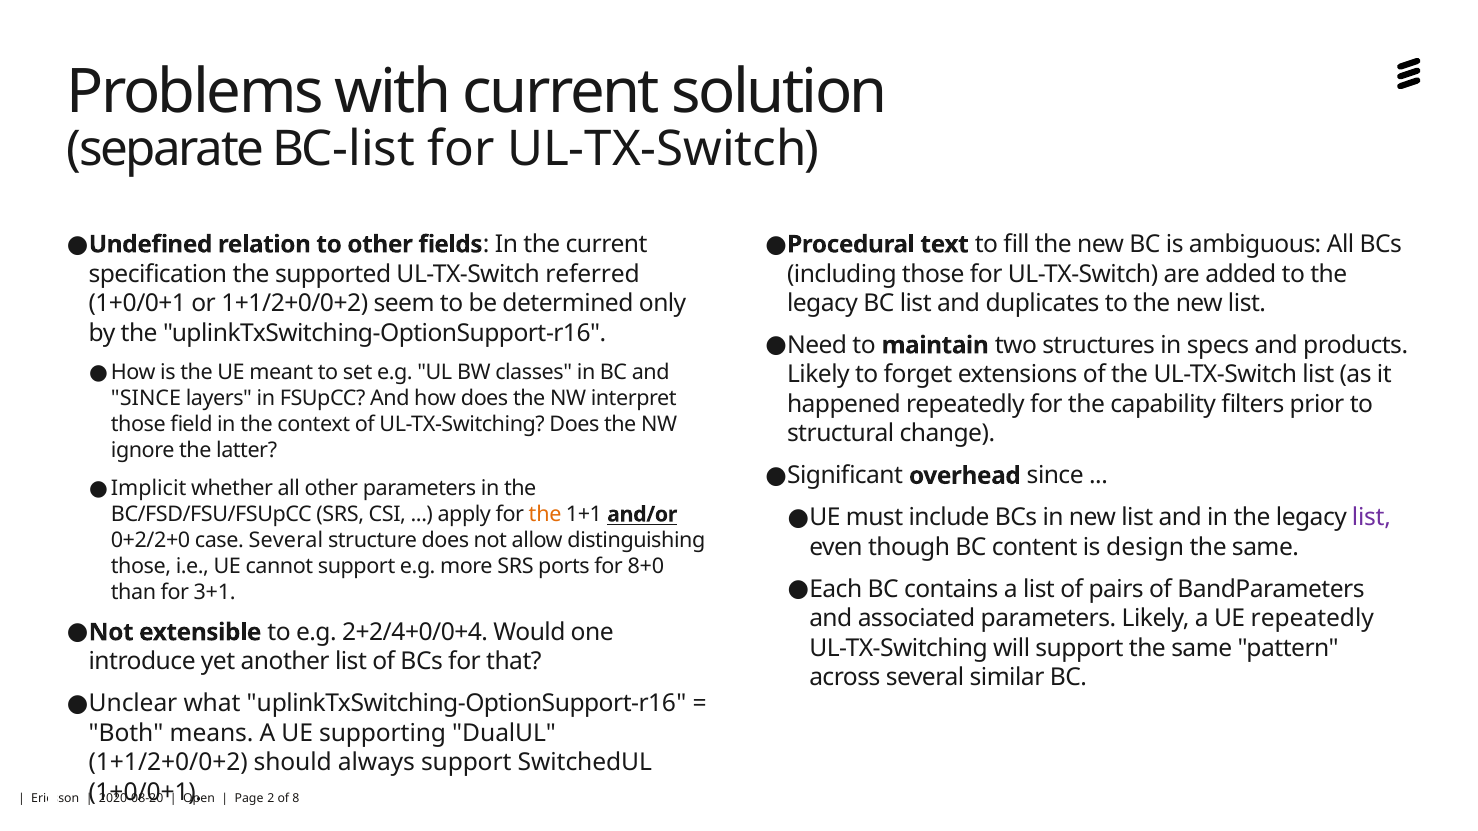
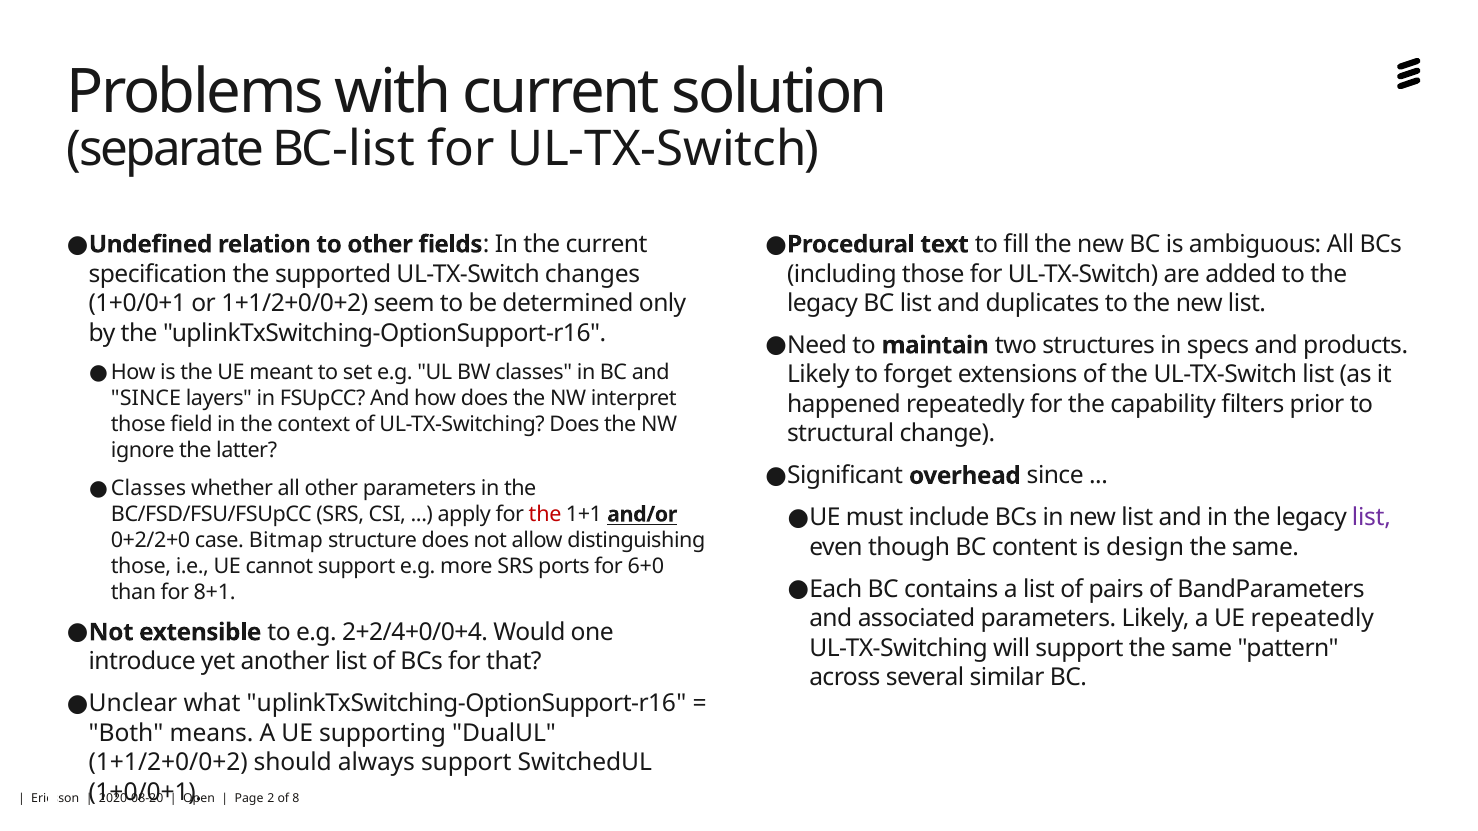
referred: referred -> changes (593, 274)
Implicit: Implicit -> Classes (149, 489)
the colour: orange -> red (545, 515)
case Several: Several -> Bitmap (286, 540)
8+0: 8+0 -> 6+0 (646, 566)
3+1: 3+1 -> 8+1 (215, 592)
